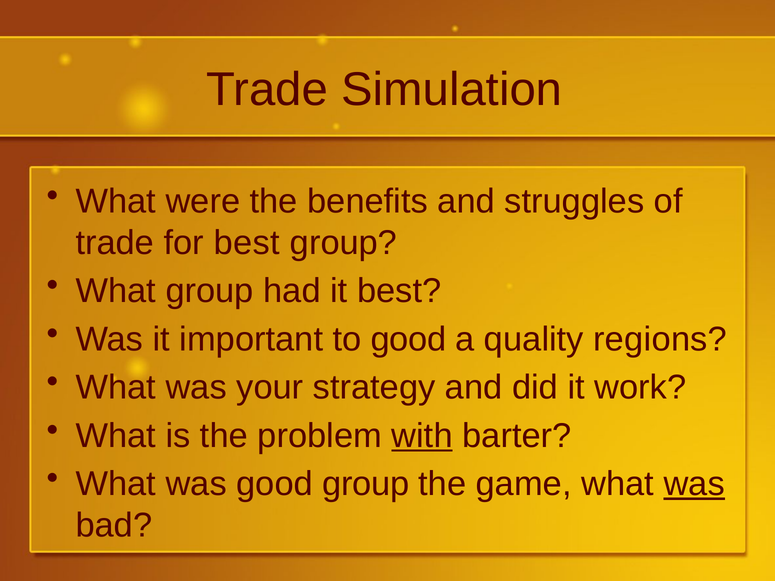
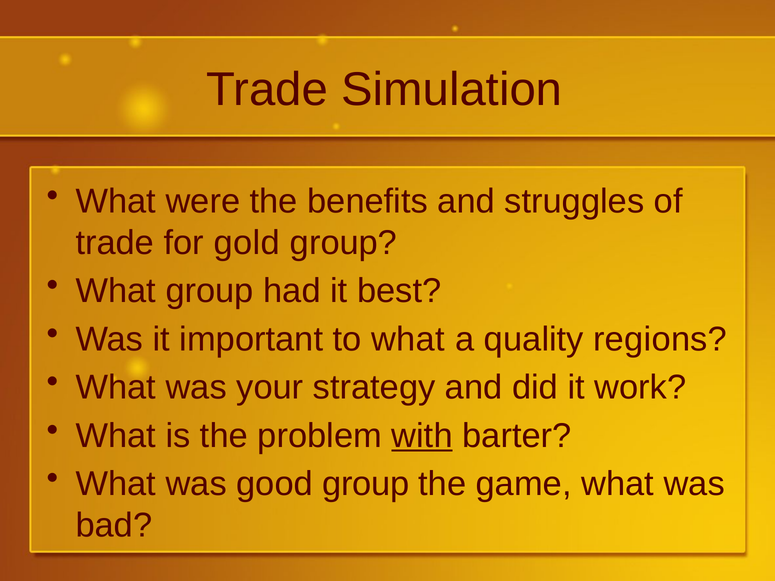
for best: best -> gold (247, 243)
to good: good -> what (408, 339)
was underline: present -> none (694, 484)
